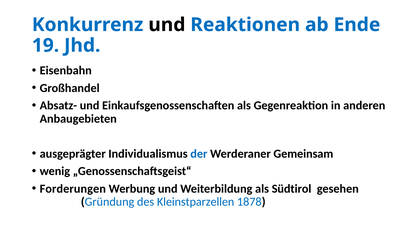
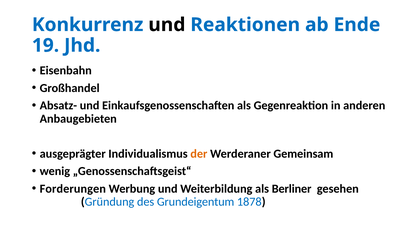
der colour: blue -> orange (199, 154)
Südtirol: Südtirol -> Berliner (292, 189)
Kleinstparzellen: Kleinstparzellen -> Grundeigentum (196, 202)
